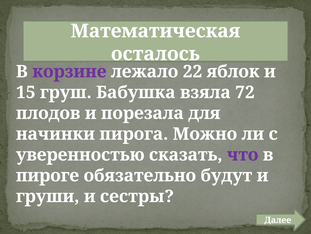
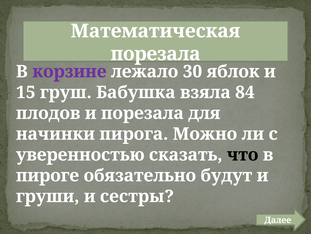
осталось: осталось -> порезала (156, 54)
22: 22 -> 30 (192, 71)
72: 72 -> 84 (245, 92)
что colour: purple -> black (243, 154)
